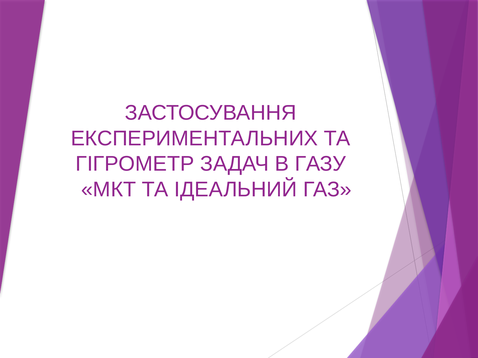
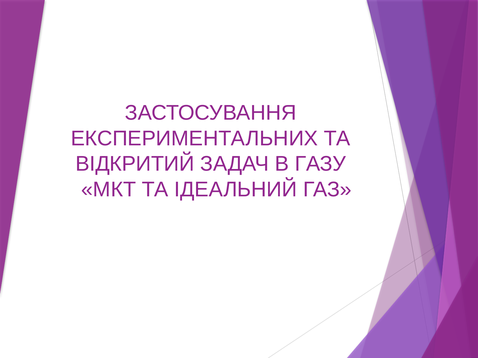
ГІГРОМЕТР: ГІГРОМЕТР -> ВІДКРИТИЙ (135, 164)
